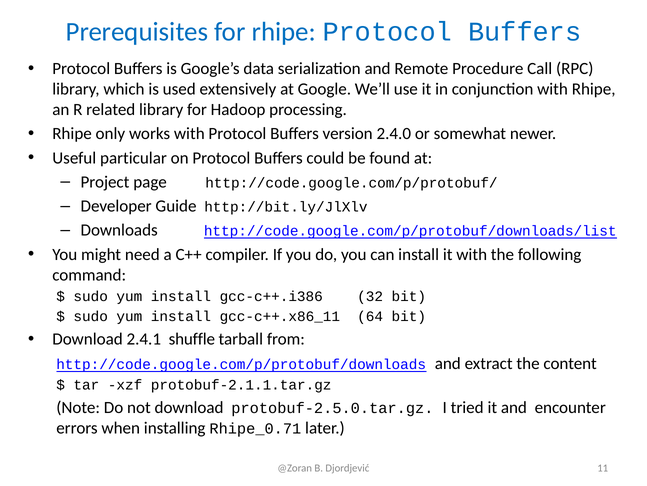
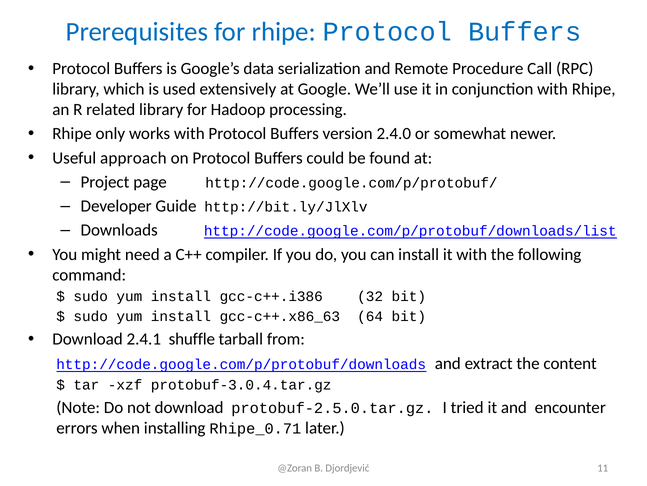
particular: particular -> approach (133, 158)
gcc-c++.x86_11: gcc-c++.x86_11 -> gcc-c++.x86_63 (280, 316)
protobuf-2.1.1.tar.gz: protobuf-2.1.1.tar.gz -> protobuf-3.0.4.tar.gz (241, 384)
